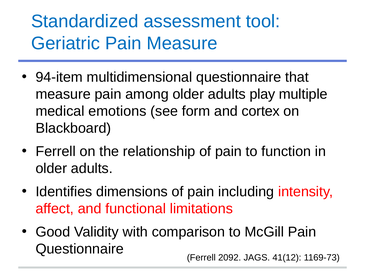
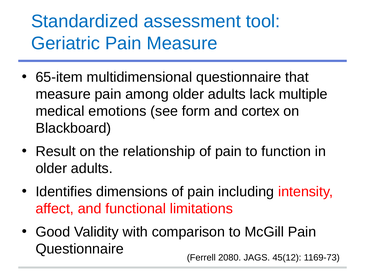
94-item: 94-item -> 65-item (59, 77)
play: play -> lack (262, 94)
Ferrell: Ferrell -> Result (56, 151)
2092: 2092 -> 2080 (230, 257)
41(12: 41(12 -> 45(12 (287, 257)
